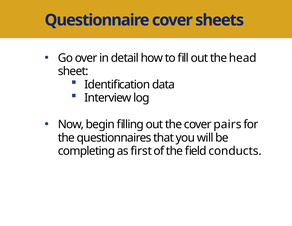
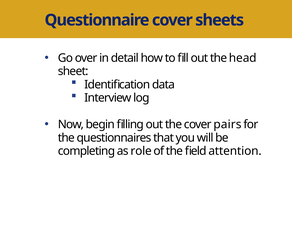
first: first -> role (141, 151)
conducts: conducts -> attention (235, 151)
